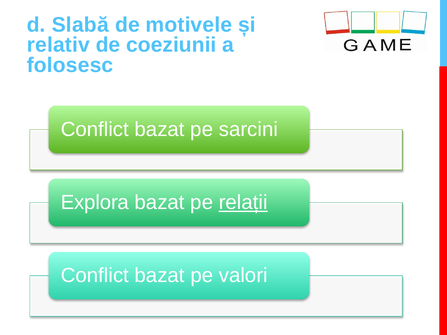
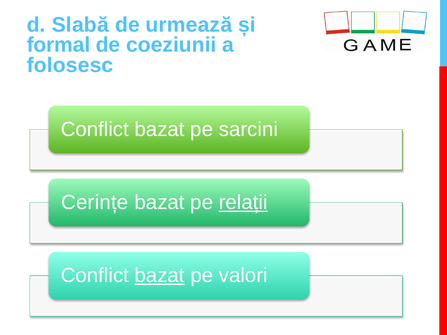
motivele: motivele -> urmează (189, 25)
relativ: relativ -> formal (59, 45)
Explora: Explora -> Cerințe (95, 203)
bazat underline: none -> present (160, 276)
